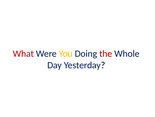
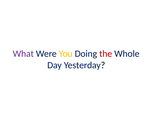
What colour: red -> purple (23, 53)
